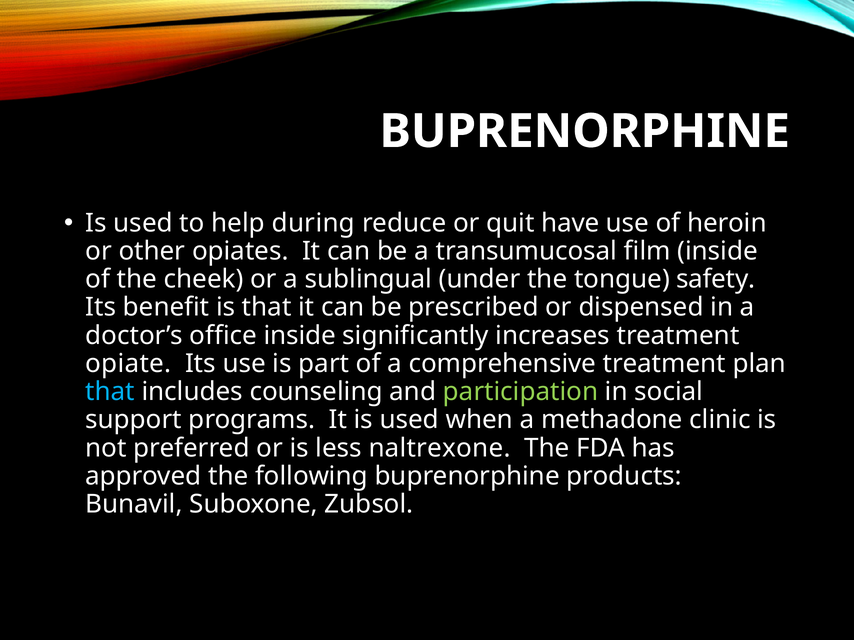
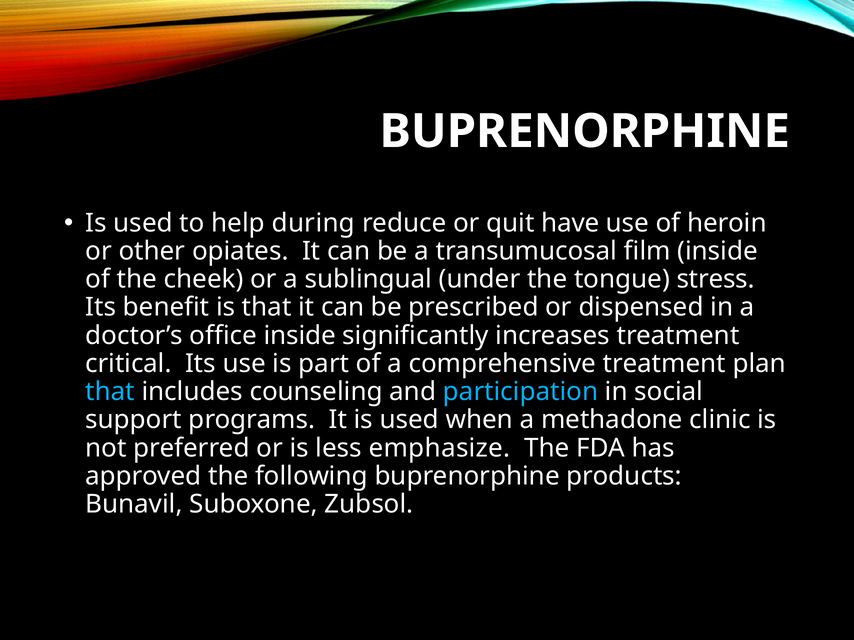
safety: safety -> stress (716, 279)
opiate: opiate -> critical (129, 364)
participation colour: light green -> light blue (521, 392)
naltrexone: naltrexone -> emphasize (440, 448)
